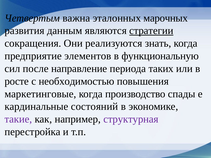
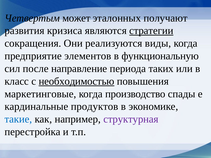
важна: важна -> может (76, 18)
марочных: марочных -> получают (166, 18)
данным: данным -> кризиса (65, 31)
знать: знать -> виды (158, 43)
росте: росте -> класс (17, 81)
необходимостью underline: none -> present (77, 81)
состояний: состояний -> продуктов (95, 107)
такие colour: purple -> blue (18, 119)
